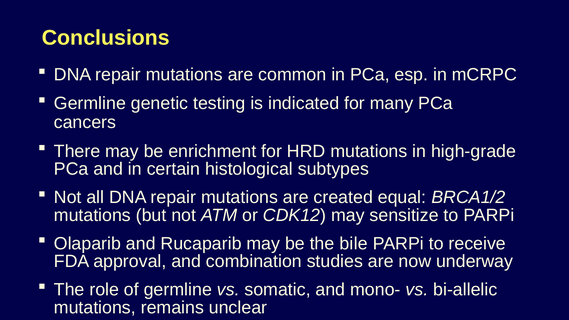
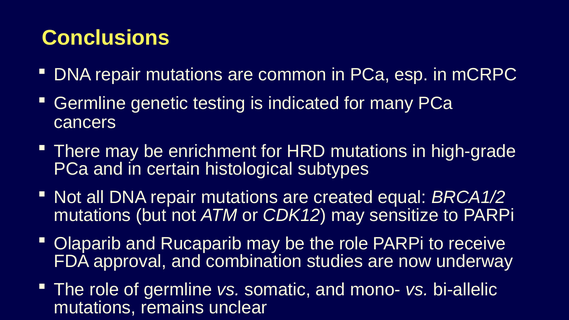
be the bile: bile -> role (354, 244)
